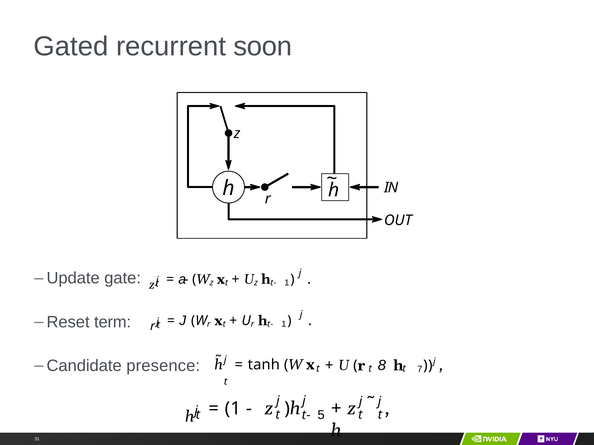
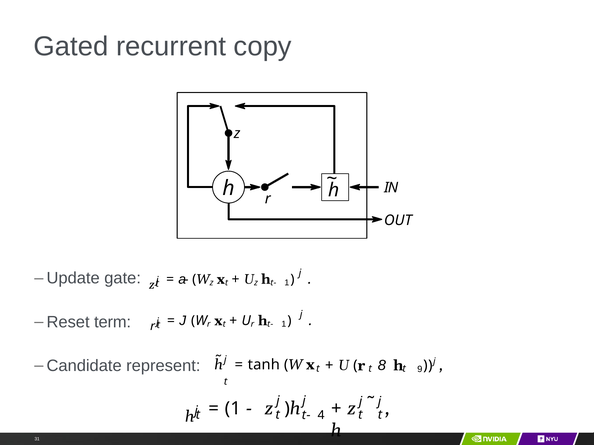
soon: soon -> copy (263, 46)
presence: presence -> represent (163, 366)
7: 7 -> 9 (420, 370)
5: 5 -> 4 (321, 415)
